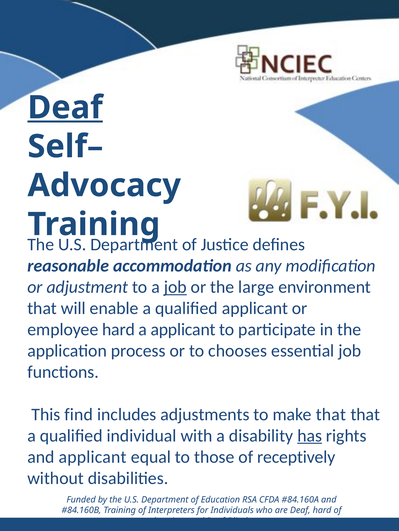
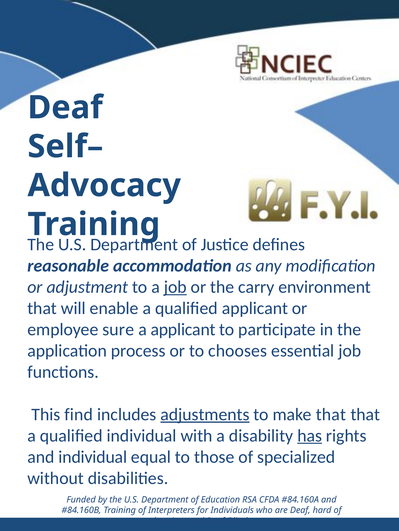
Deaf underline: present -> none (65, 108)
large: large -> carry (256, 288)
employee hard: hard -> sure (118, 330)
adjustments underline: none -> present (205, 415)
and applicant: applicant -> individual (93, 458)
receptively: receptively -> specialized (296, 458)
